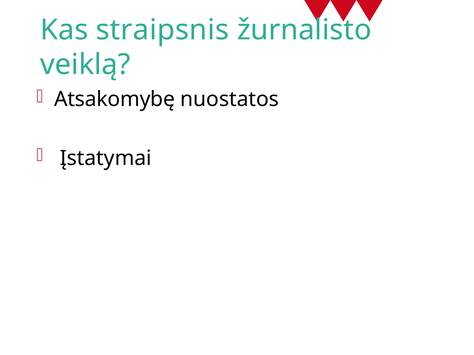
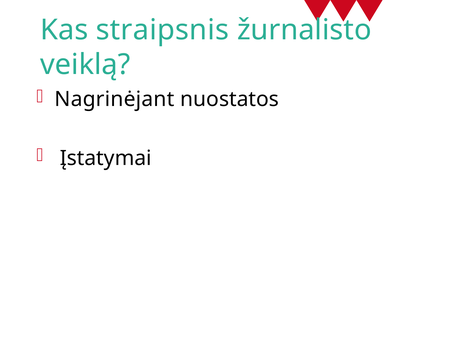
Atsakomybę: Atsakomybę -> Nagrinėjant (114, 99)
